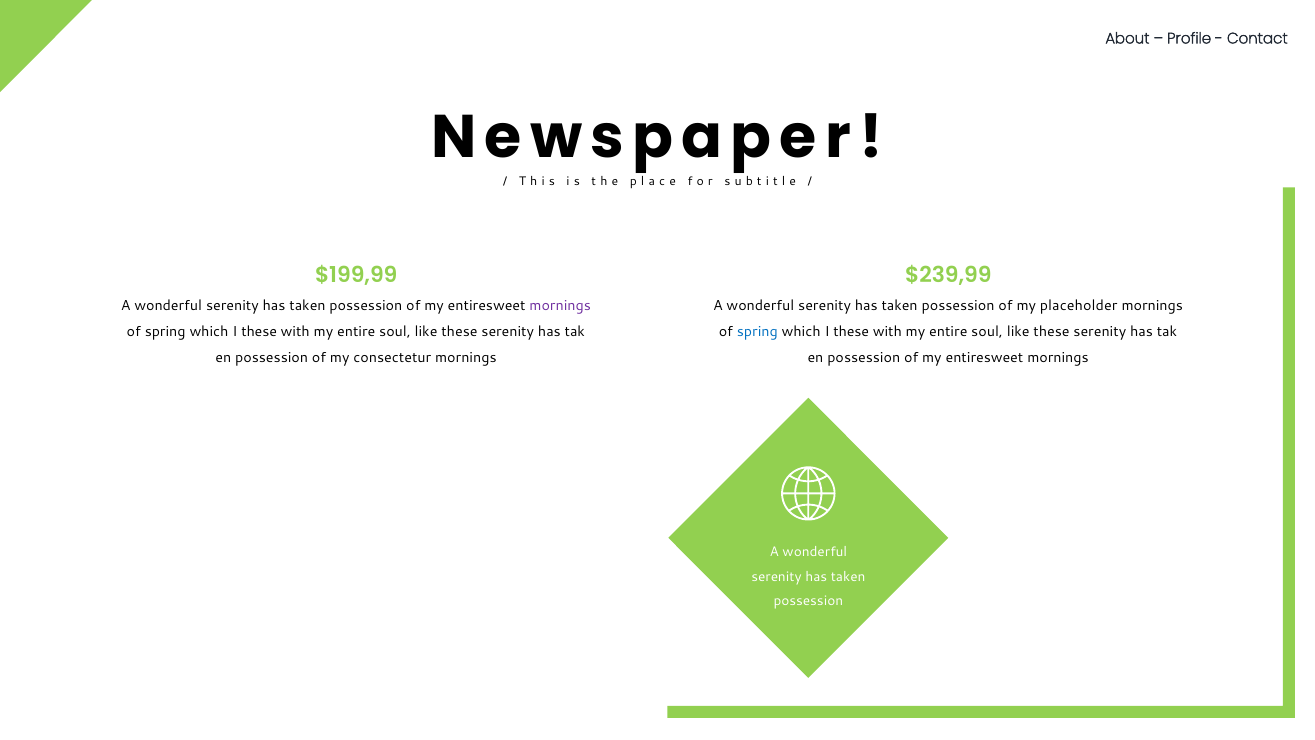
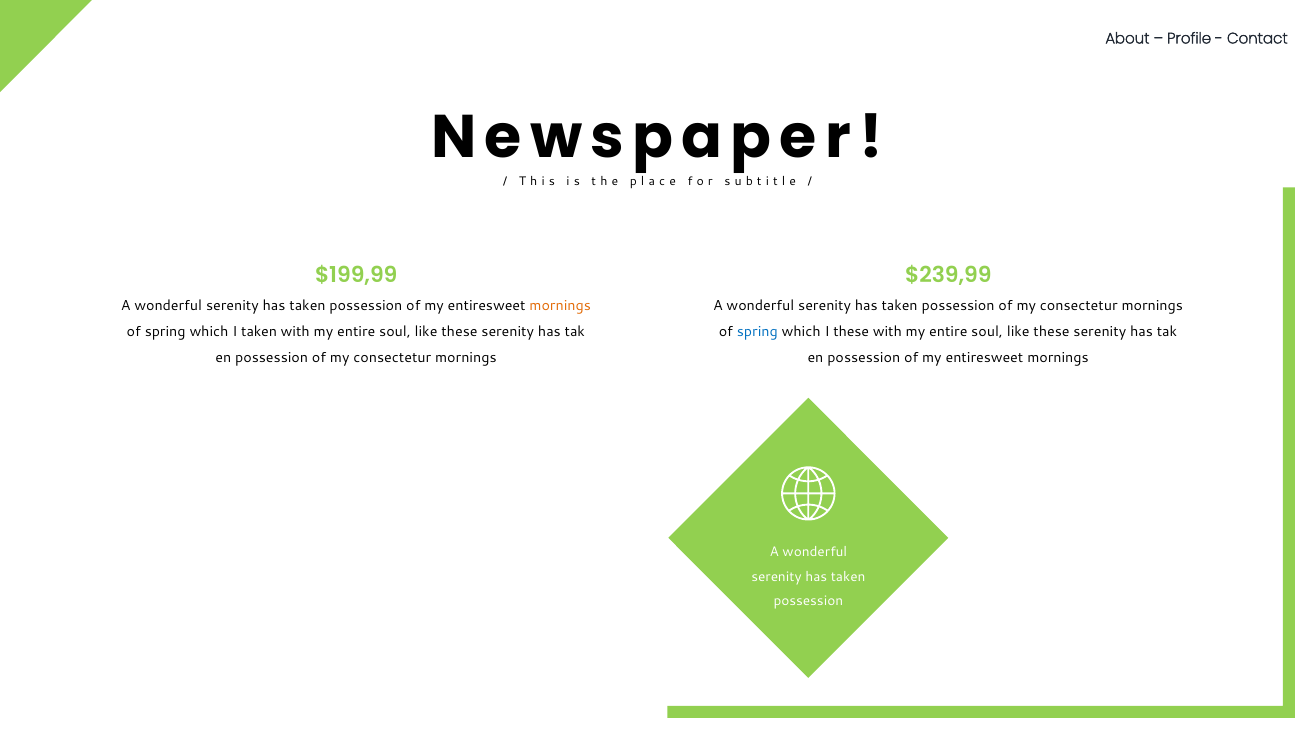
mornings colour: purple -> orange (560, 305)
placeholder: placeholder -> consectetur (1079, 305)
these: these -> taken (259, 331)
